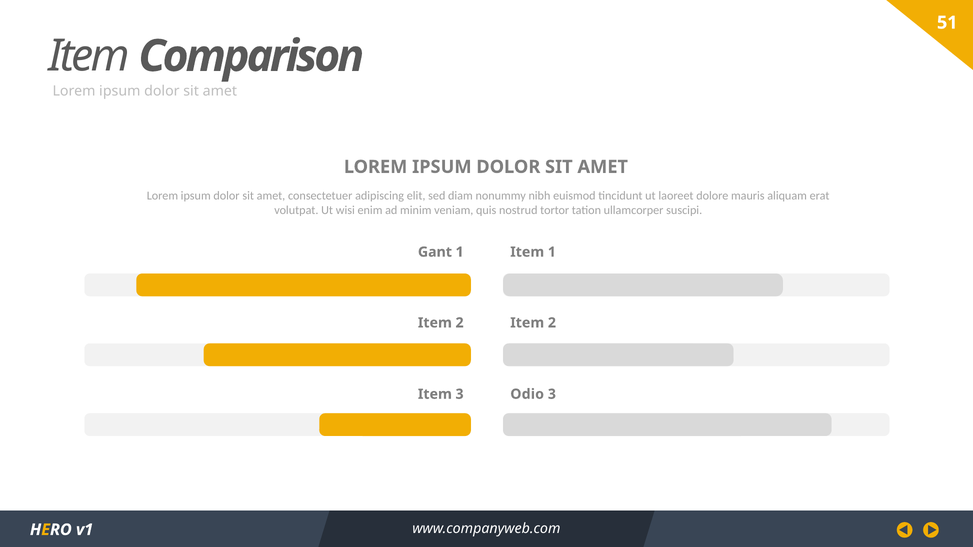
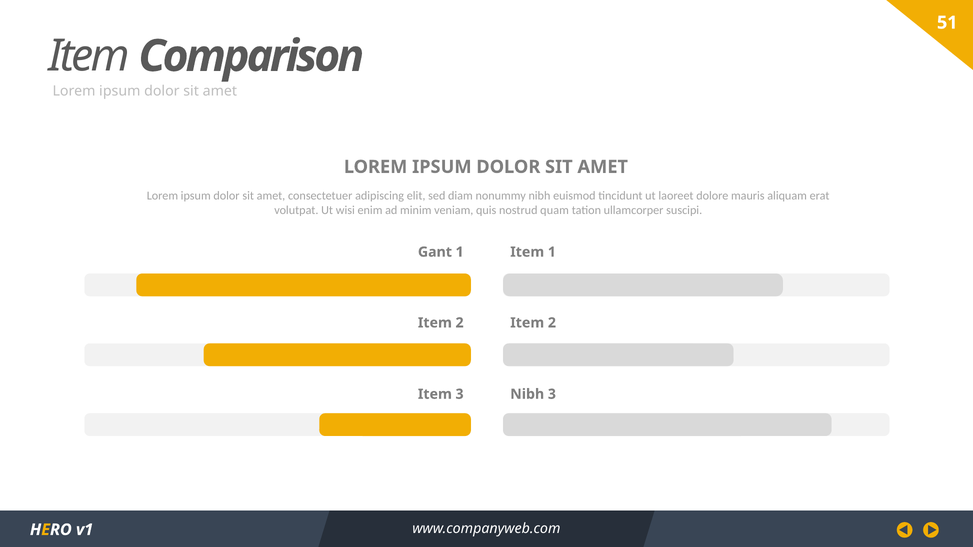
tortor: tortor -> quam (555, 210)
Odio: Odio -> Nibh (527, 394)
